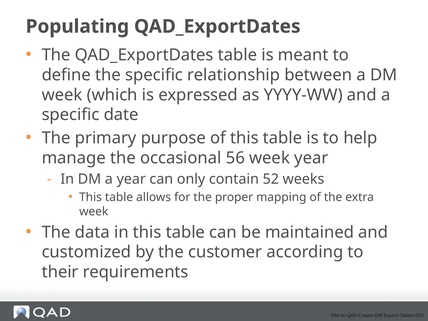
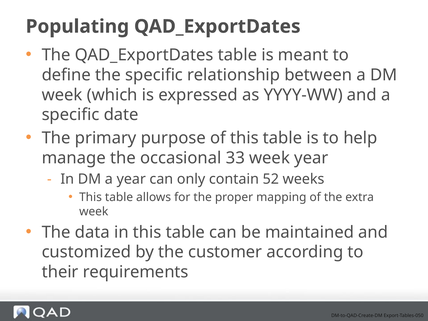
56: 56 -> 33 (235, 158)
